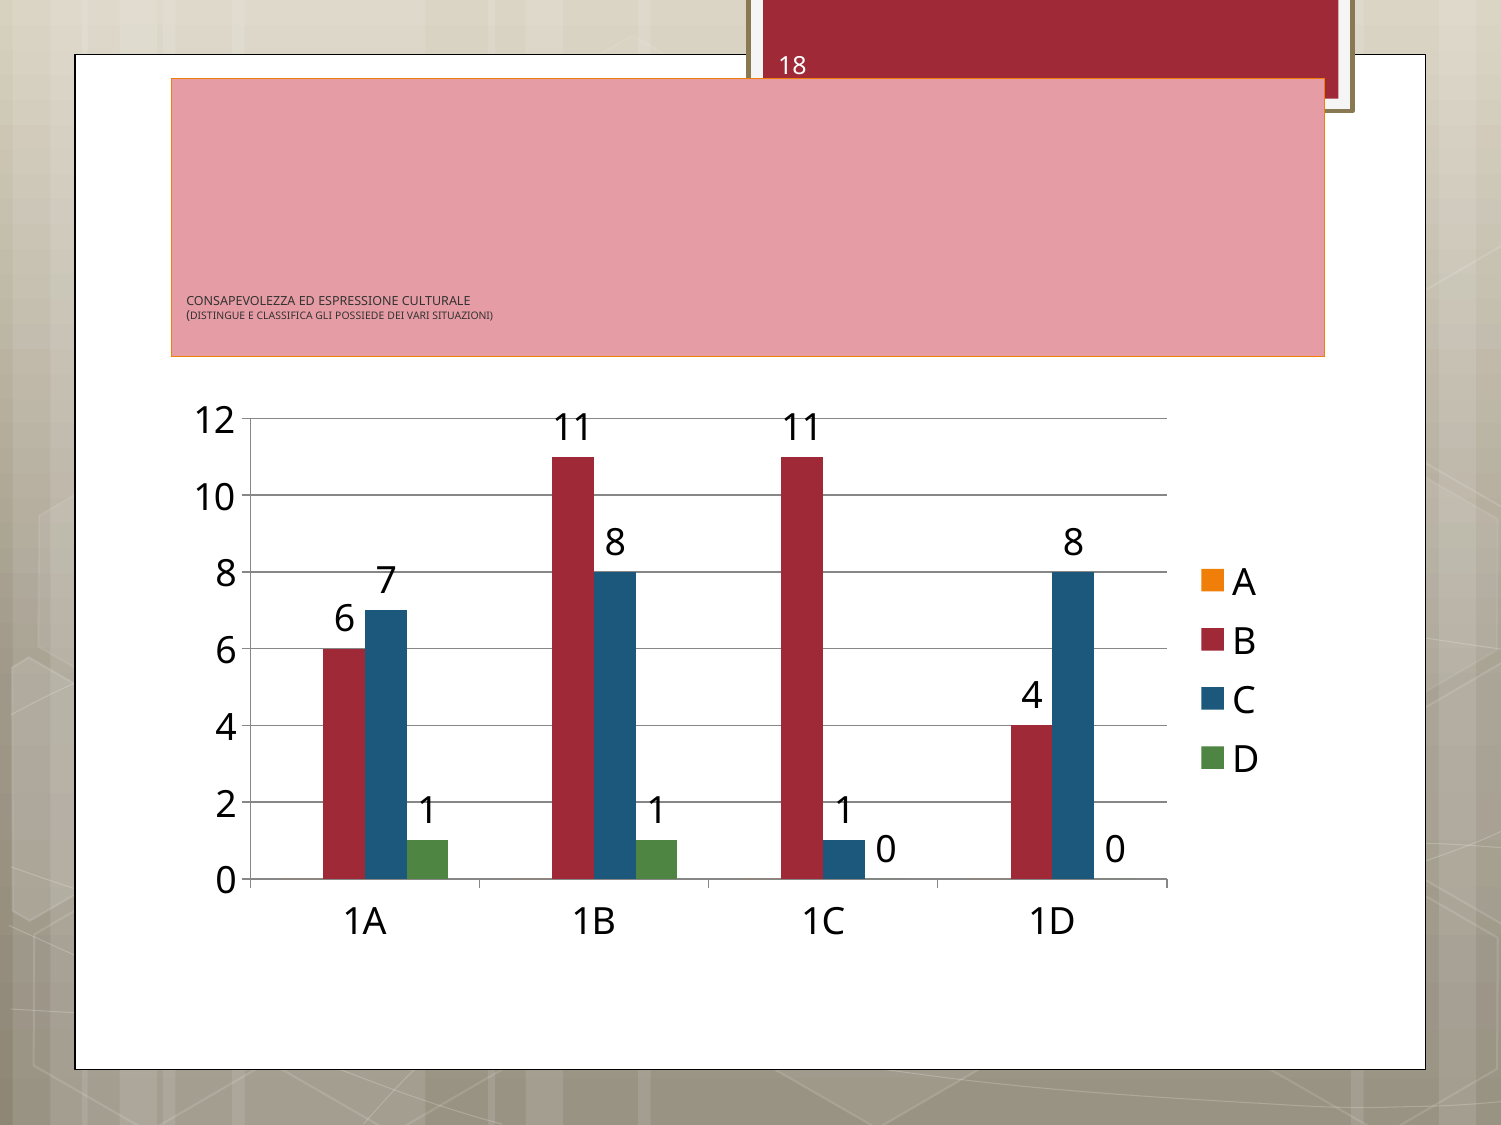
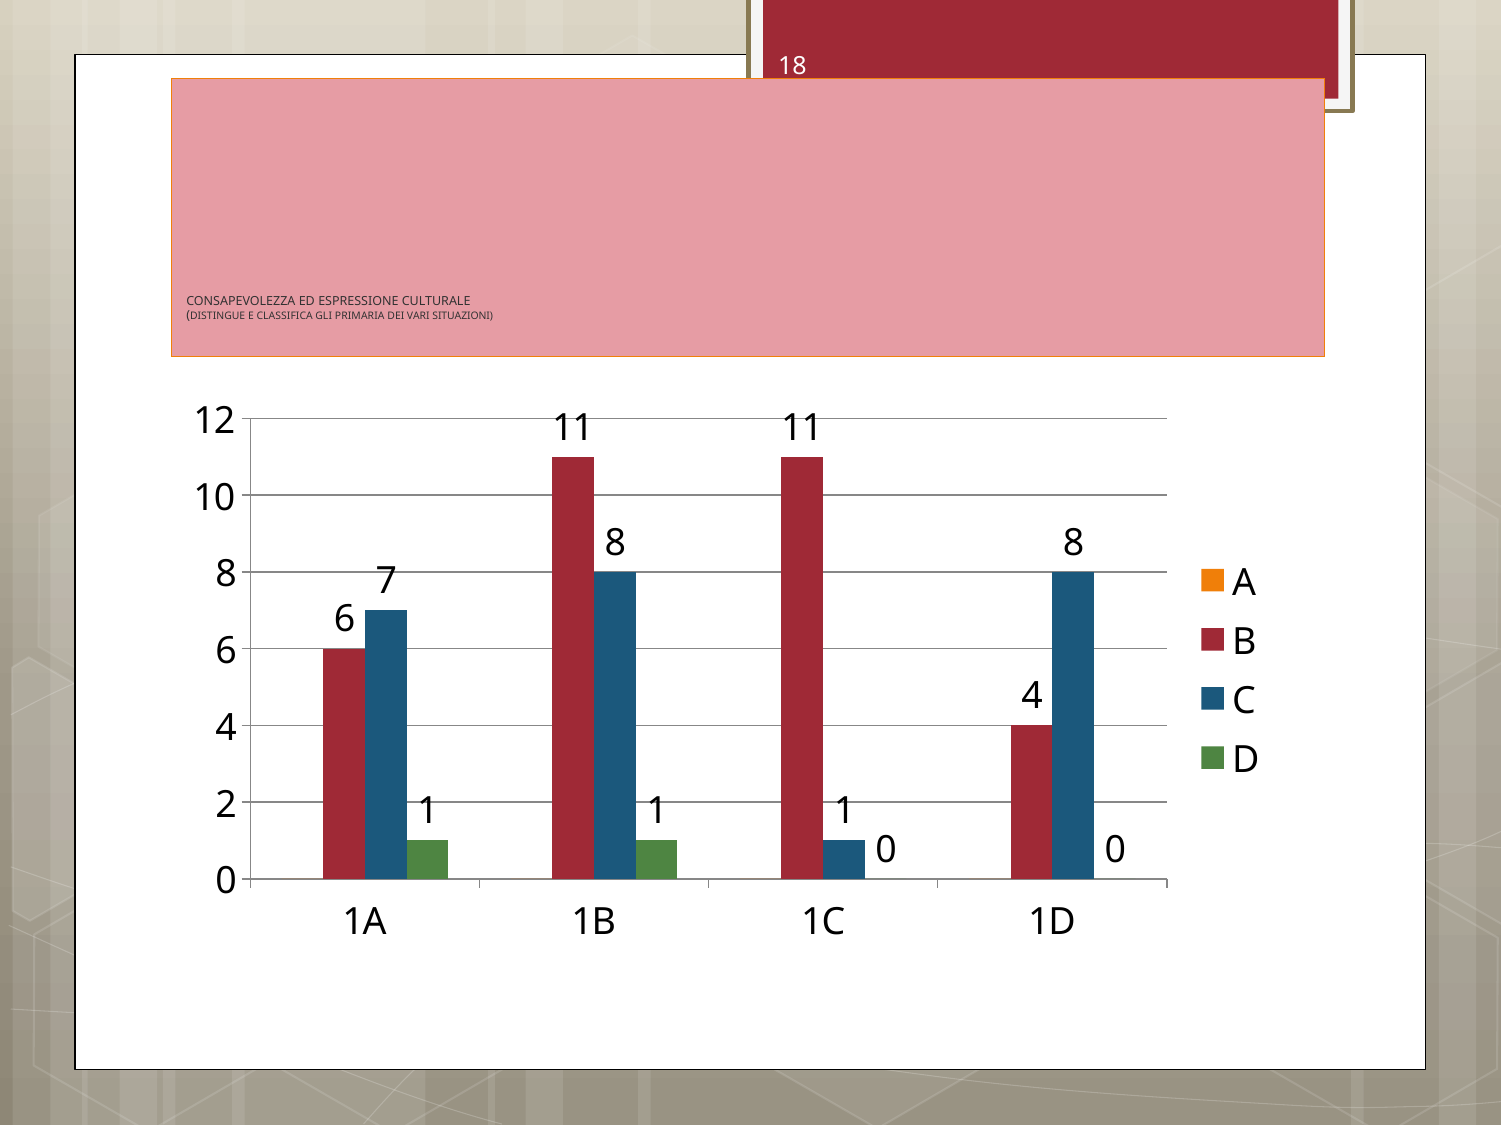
POSSIEDE: POSSIEDE -> PRIMARIA (360, 316)
